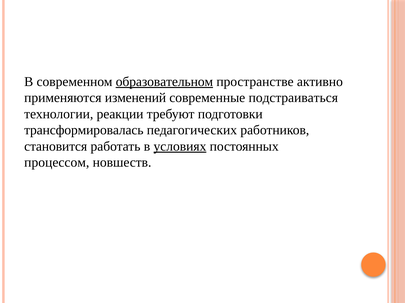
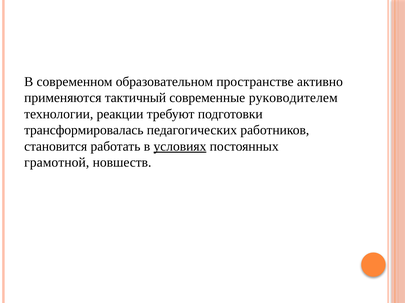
образовательном underline: present -> none (164, 82)
изменений: изменений -> тактичный (135, 98)
подстраиваться: подстраиваться -> руководителем (293, 98)
процессом: процессом -> грамотной (57, 163)
